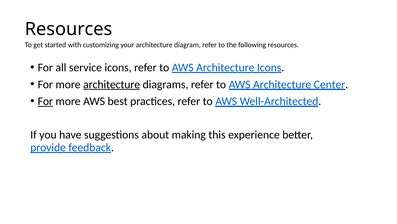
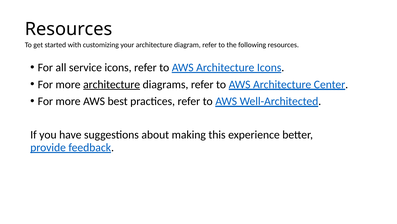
For underline: present -> none (45, 101)
